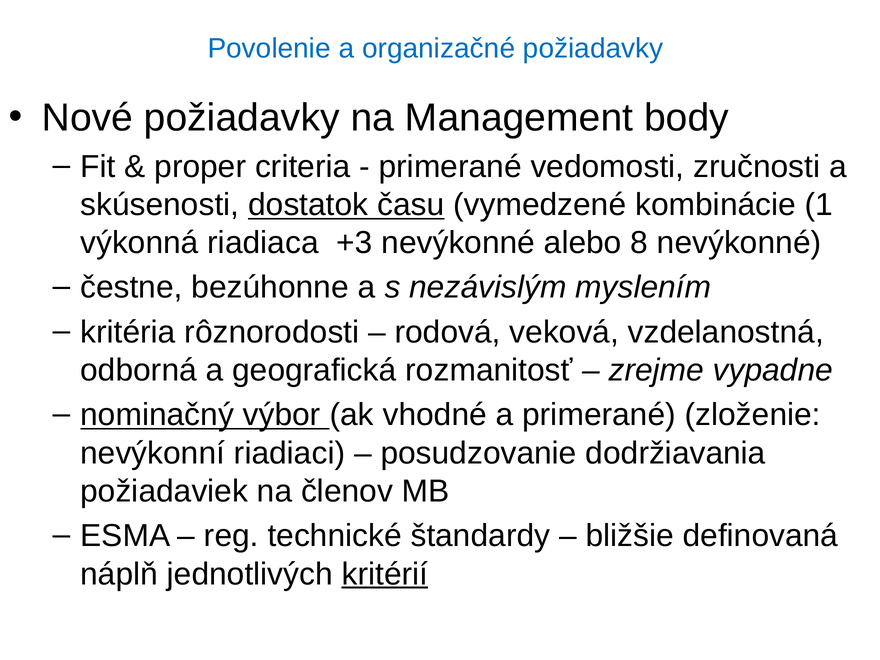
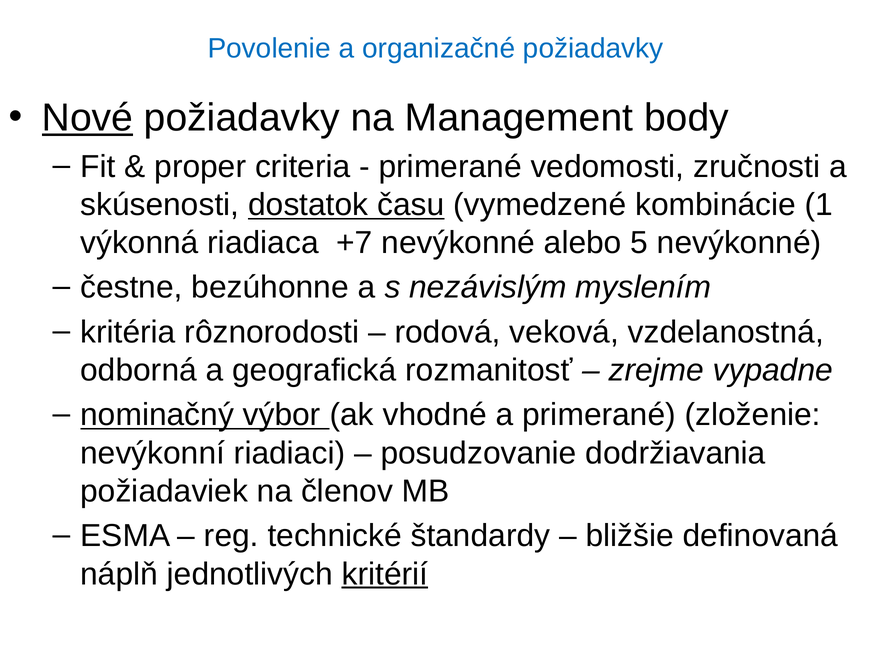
Nové underline: none -> present (87, 118)
+3: +3 -> +7 (354, 243)
8: 8 -> 5 (639, 243)
